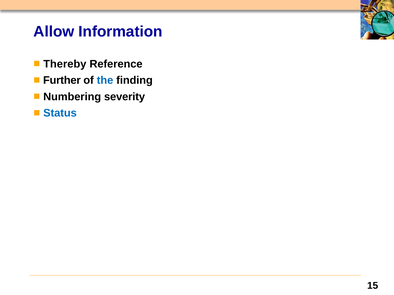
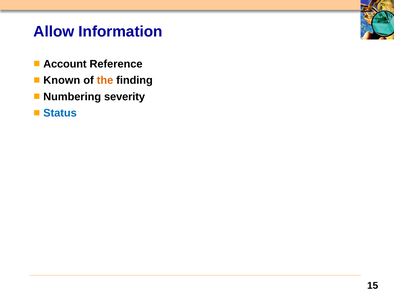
Thereby: Thereby -> Account (65, 64)
Further: Further -> Known (62, 80)
the colour: blue -> orange (105, 80)
